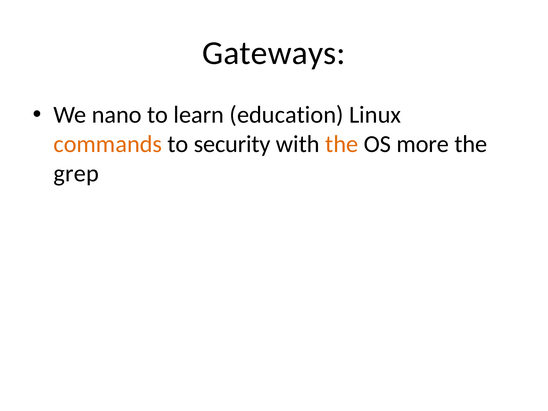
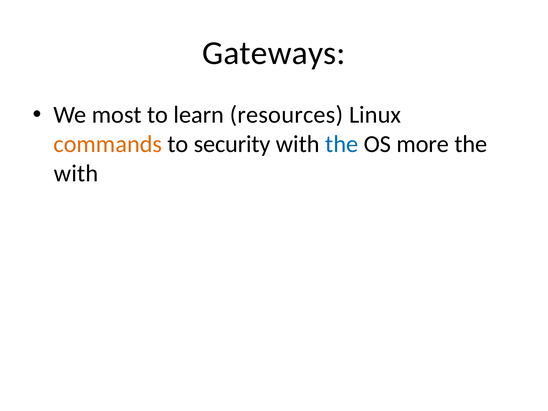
nano: nano -> most (117, 115)
education: education -> resources (286, 115)
the colour: orange -> blue (342, 144)
grep: grep -> with (76, 173)
